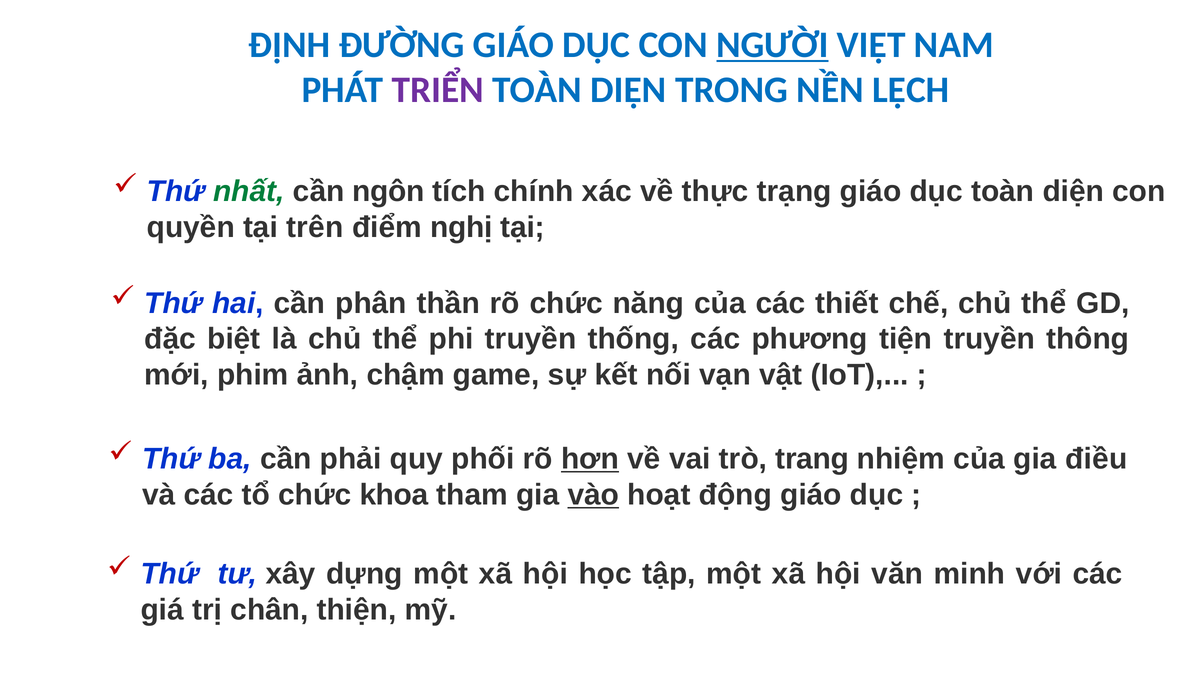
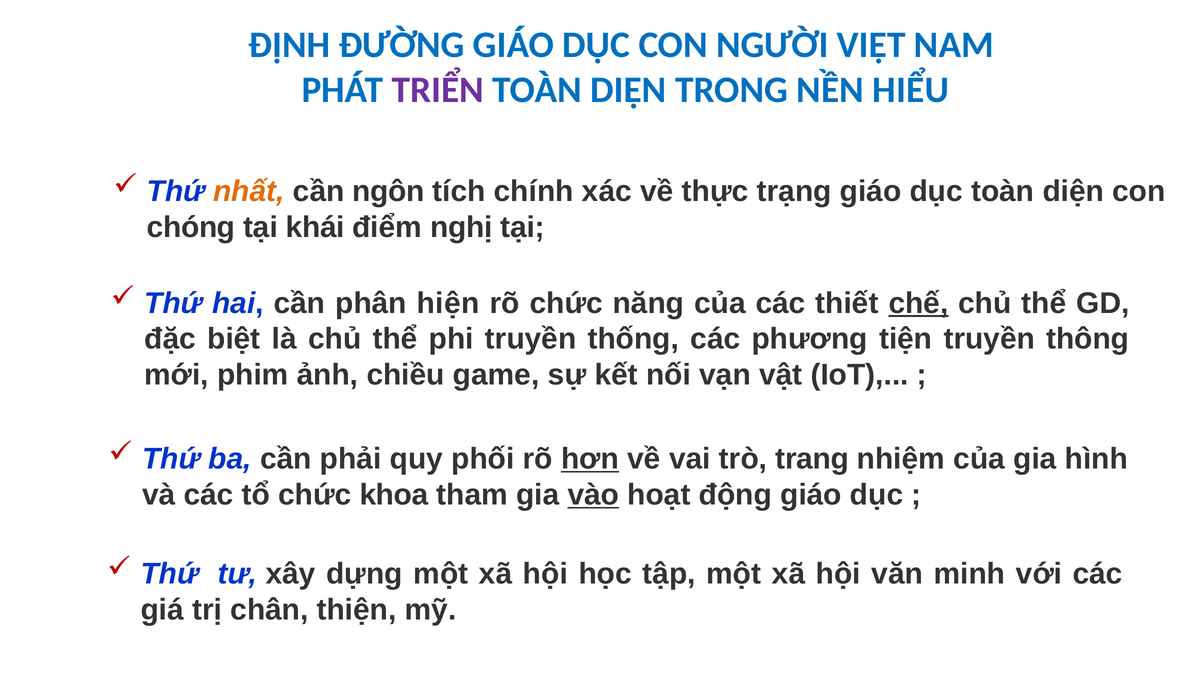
NGƯỜI underline: present -> none (772, 45)
LỆCH: LỆCH -> HIỂU (911, 90)
nhất colour: green -> orange (249, 191)
quyền: quyền -> chóng (191, 227)
trên: trên -> khái (315, 227)
thần: thần -> hiện (448, 303)
chế underline: none -> present (918, 303)
chậm: chậm -> chiều (406, 375)
điều: điều -> hình (1096, 459)
